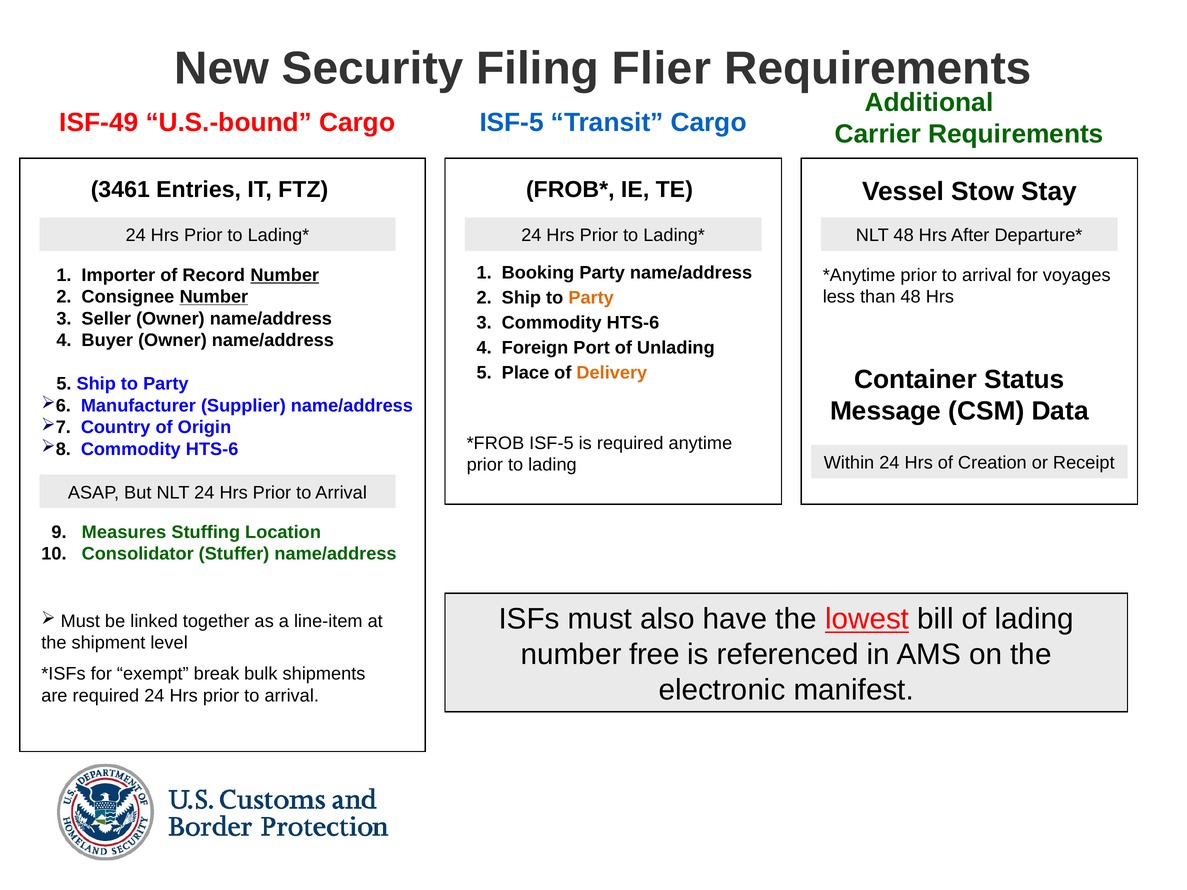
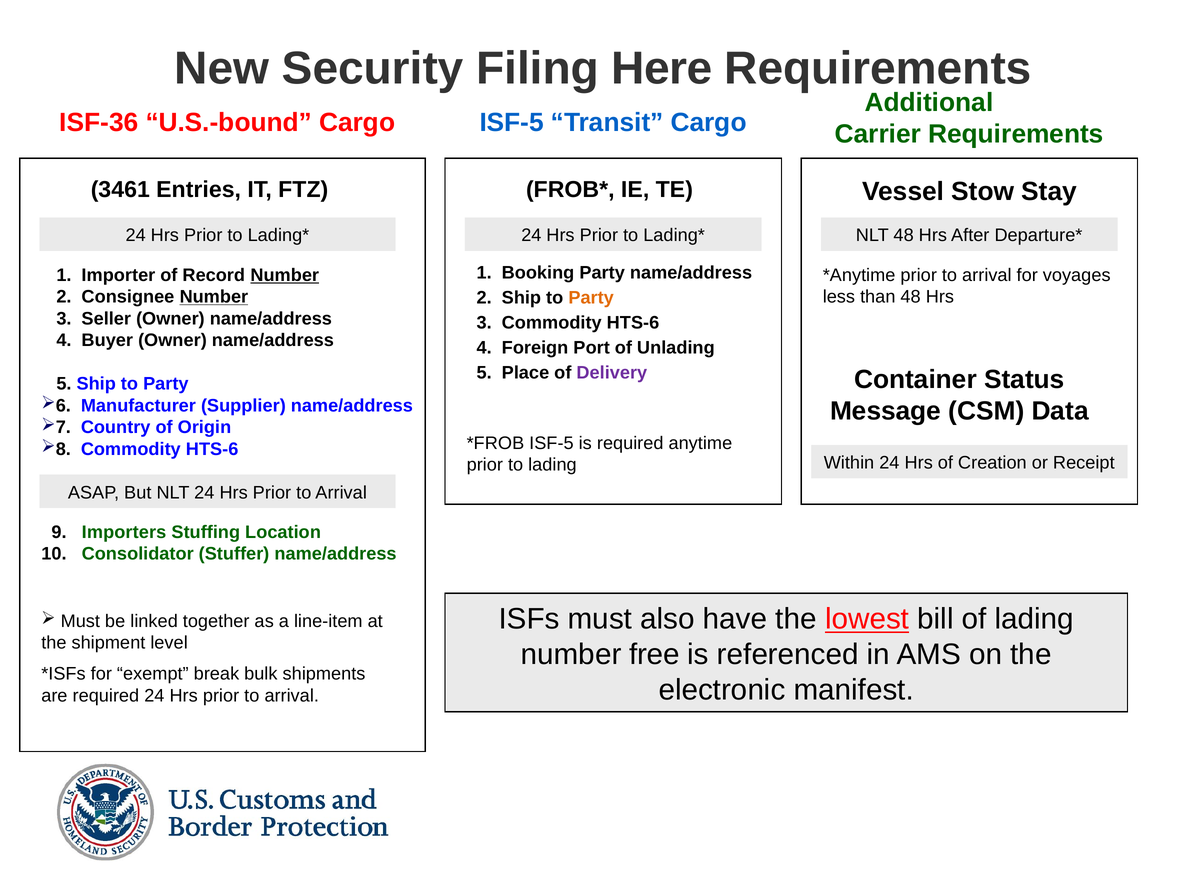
Flier: Flier -> Here (662, 68)
ISF-49: ISF-49 -> ISF-36 (99, 122)
Delivery colour: orange -> purple (612, 373)
Measures: Measures -> Importers (124, 532)
